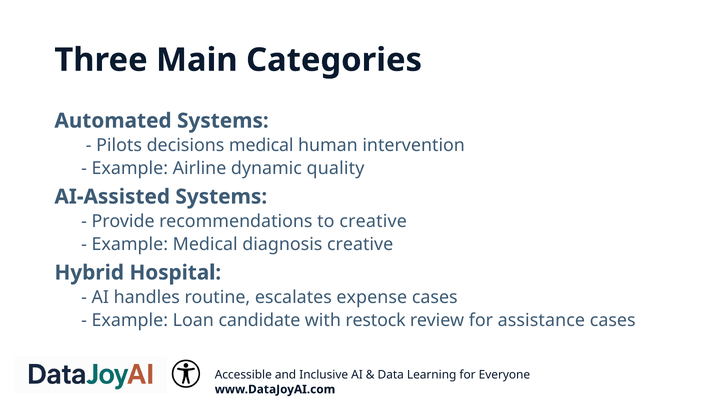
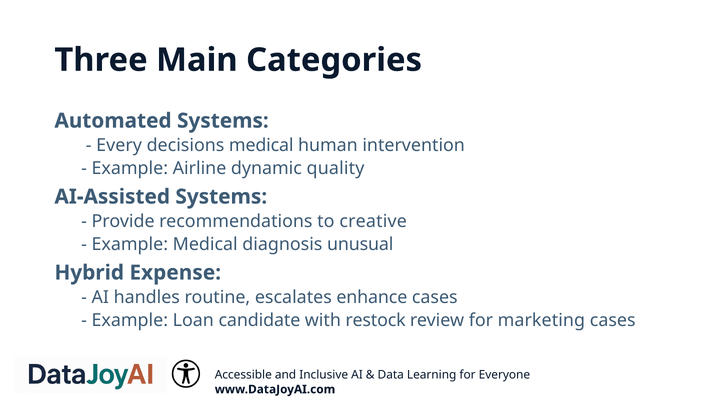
Pilots: Pilots -> Every (119, 145)
diagnosis creative: creative -> unusual (360, 244)
Hospital: Hospital -> Expense (175, 272)
expense: expense -> enhance (372, 297)
assistance: assistance -> marketing (541, 320)
